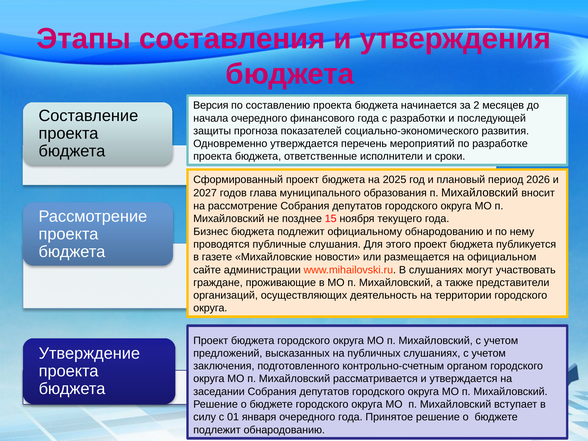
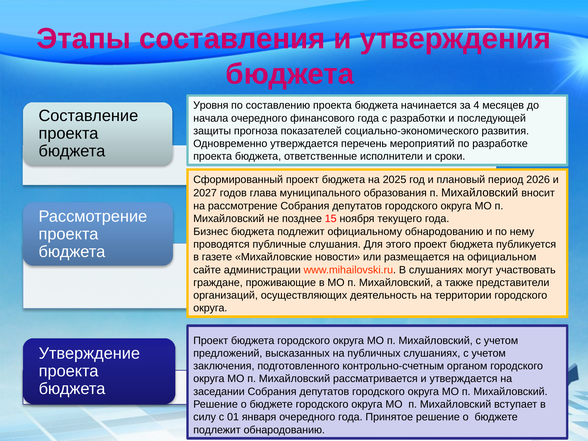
Версия: Версия -> Уровня (211, 105)
2: 2 -> 4 (476, 105)
